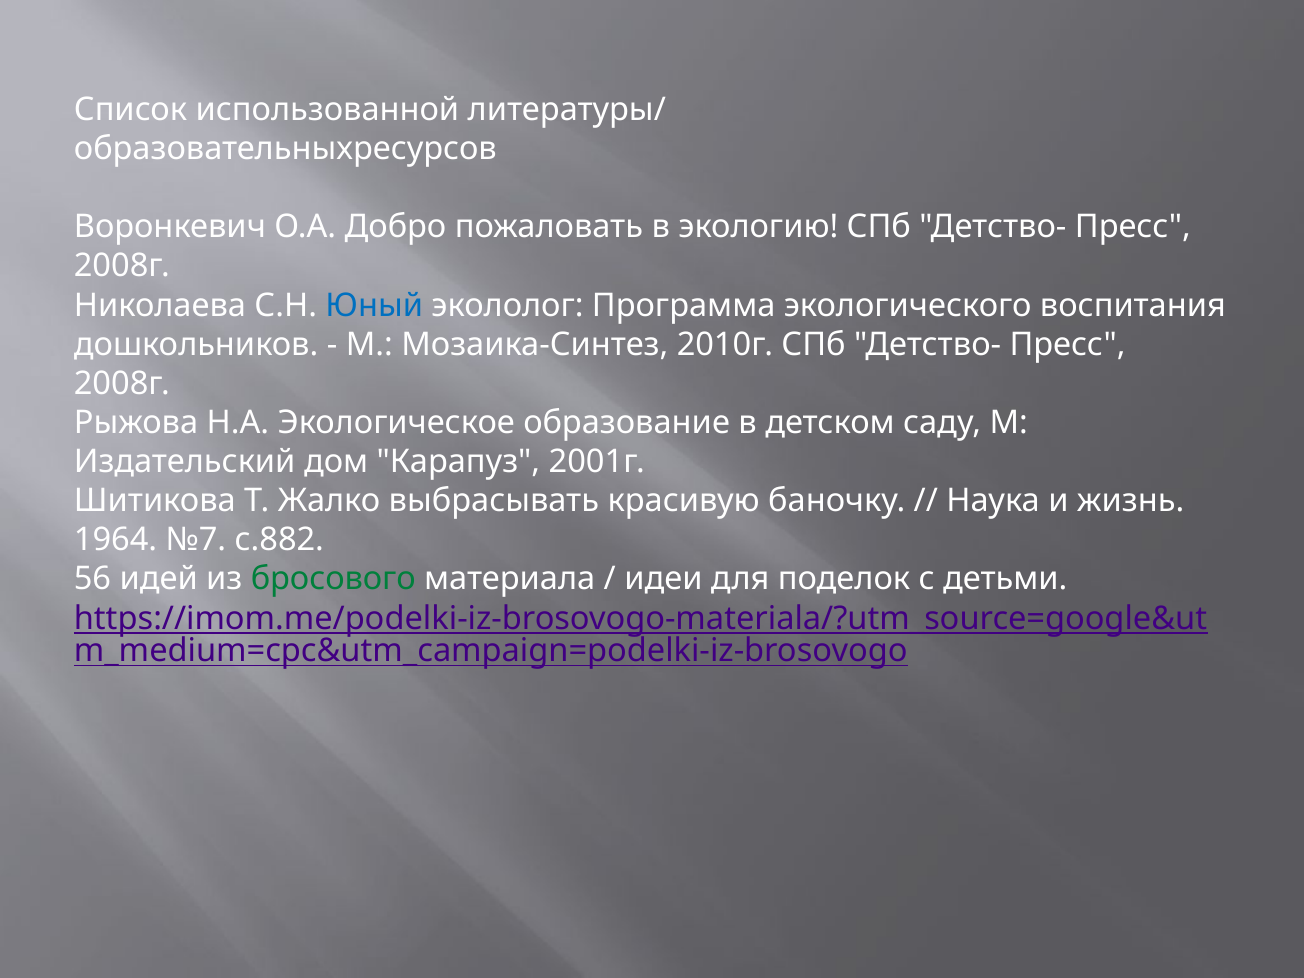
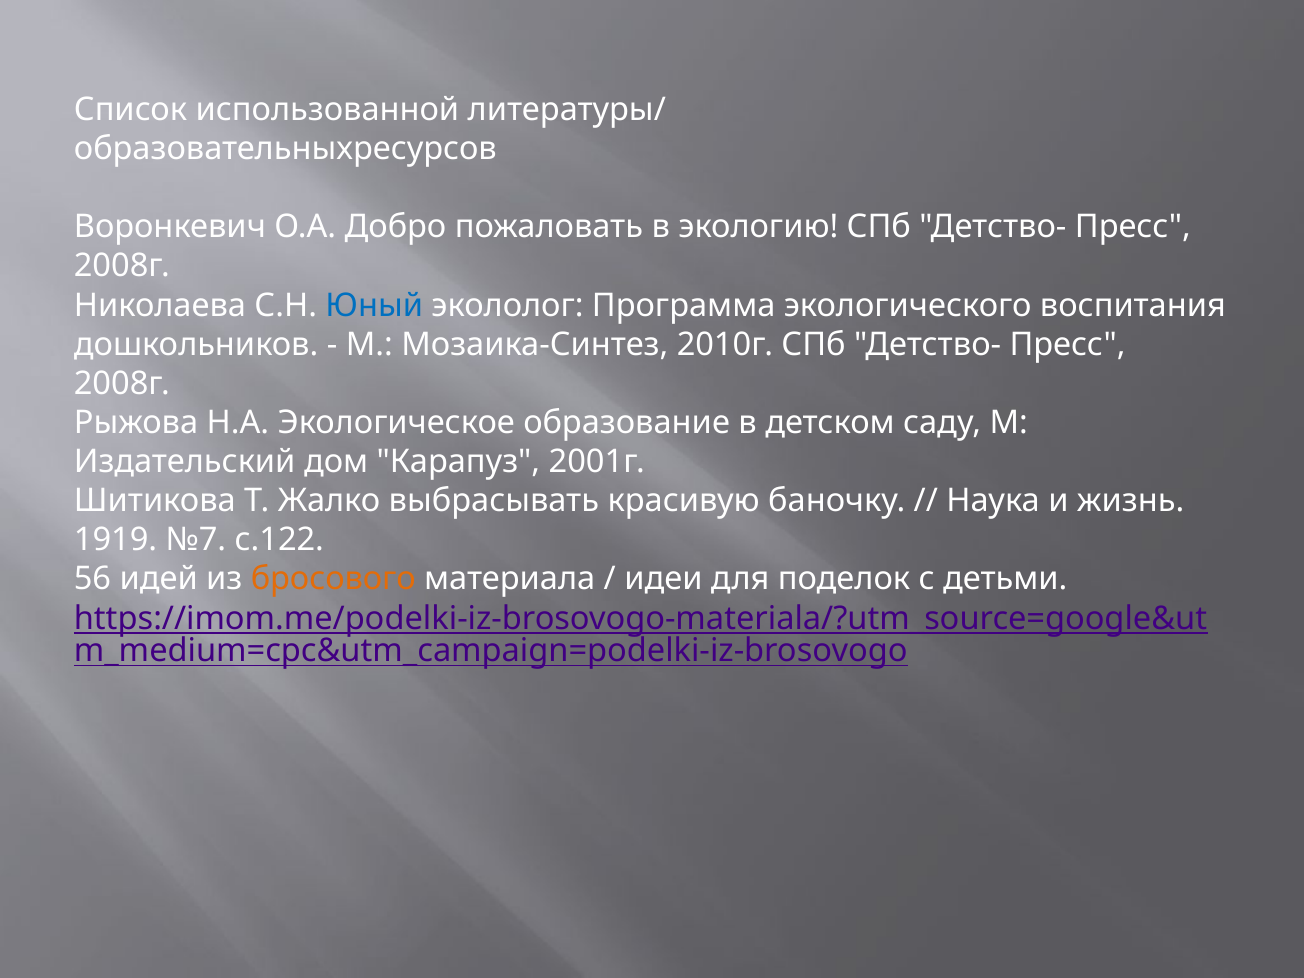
1964: 1964 -> 1919 (116, 540)
с.882: с.882 -> с.122 (279, 540)
бросового colour: green -> orange (333, 579)
